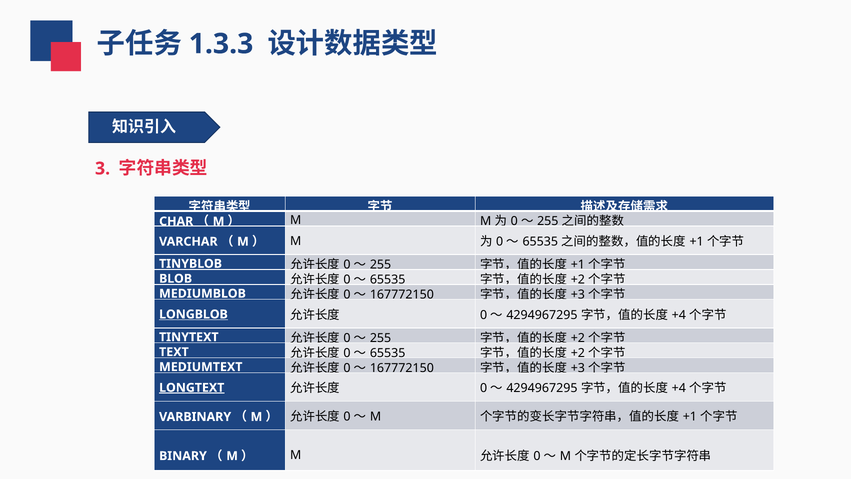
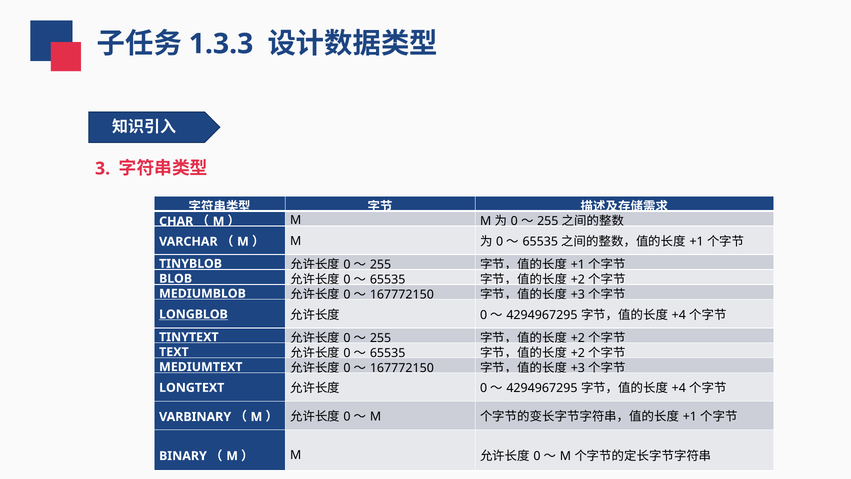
LONGTEXT underline: present -> none (192, 387)
